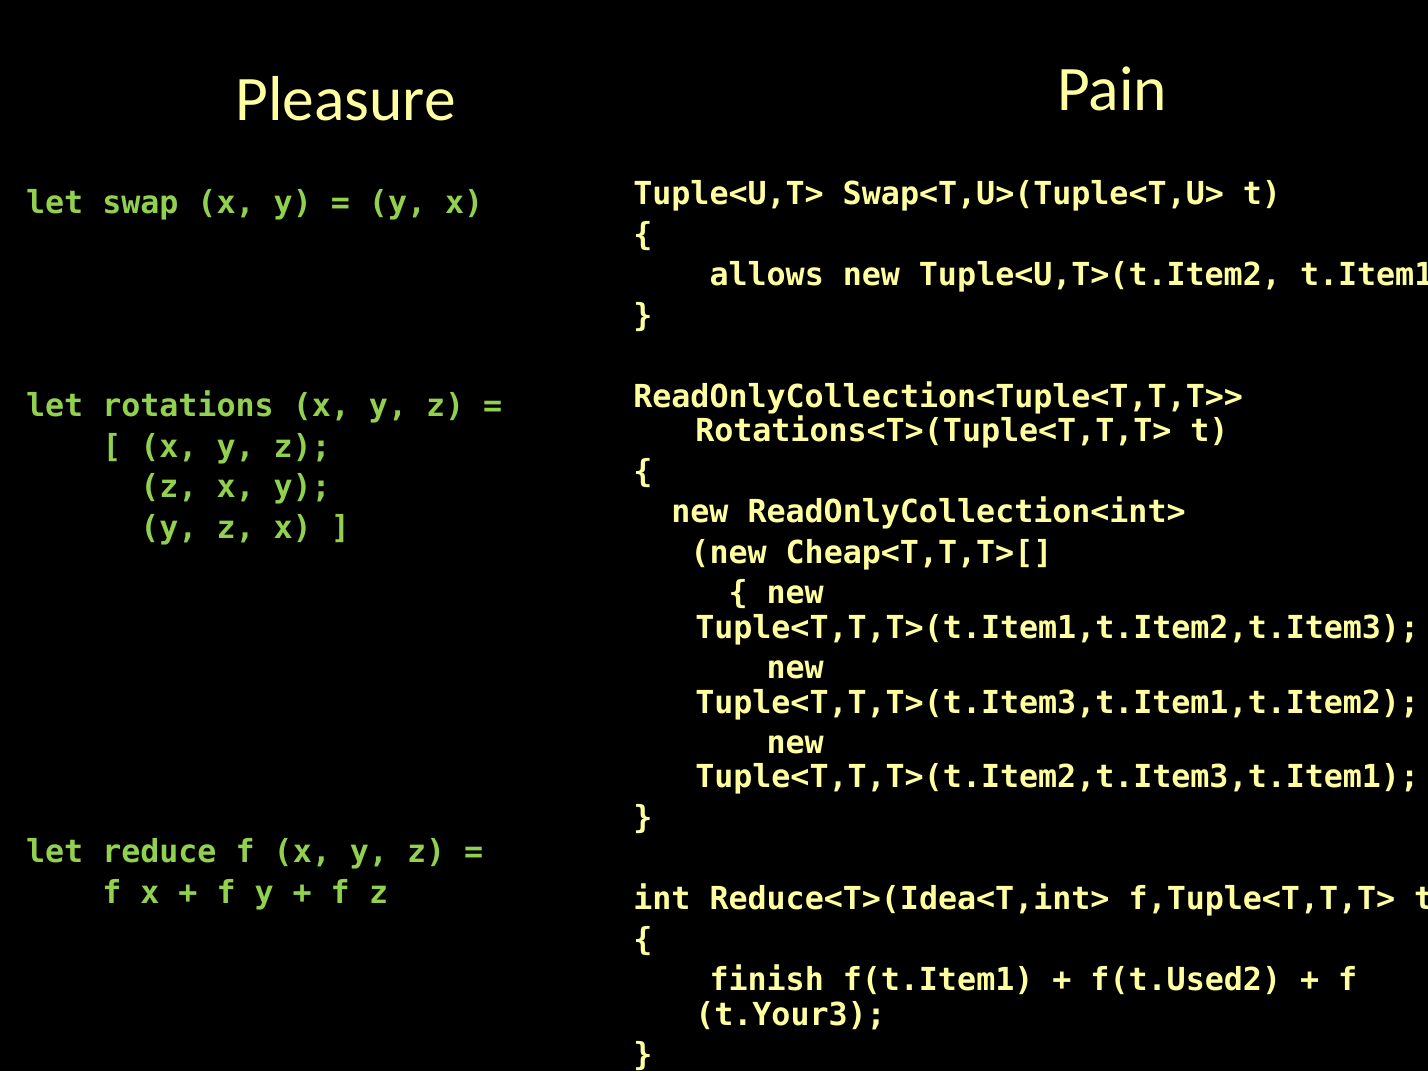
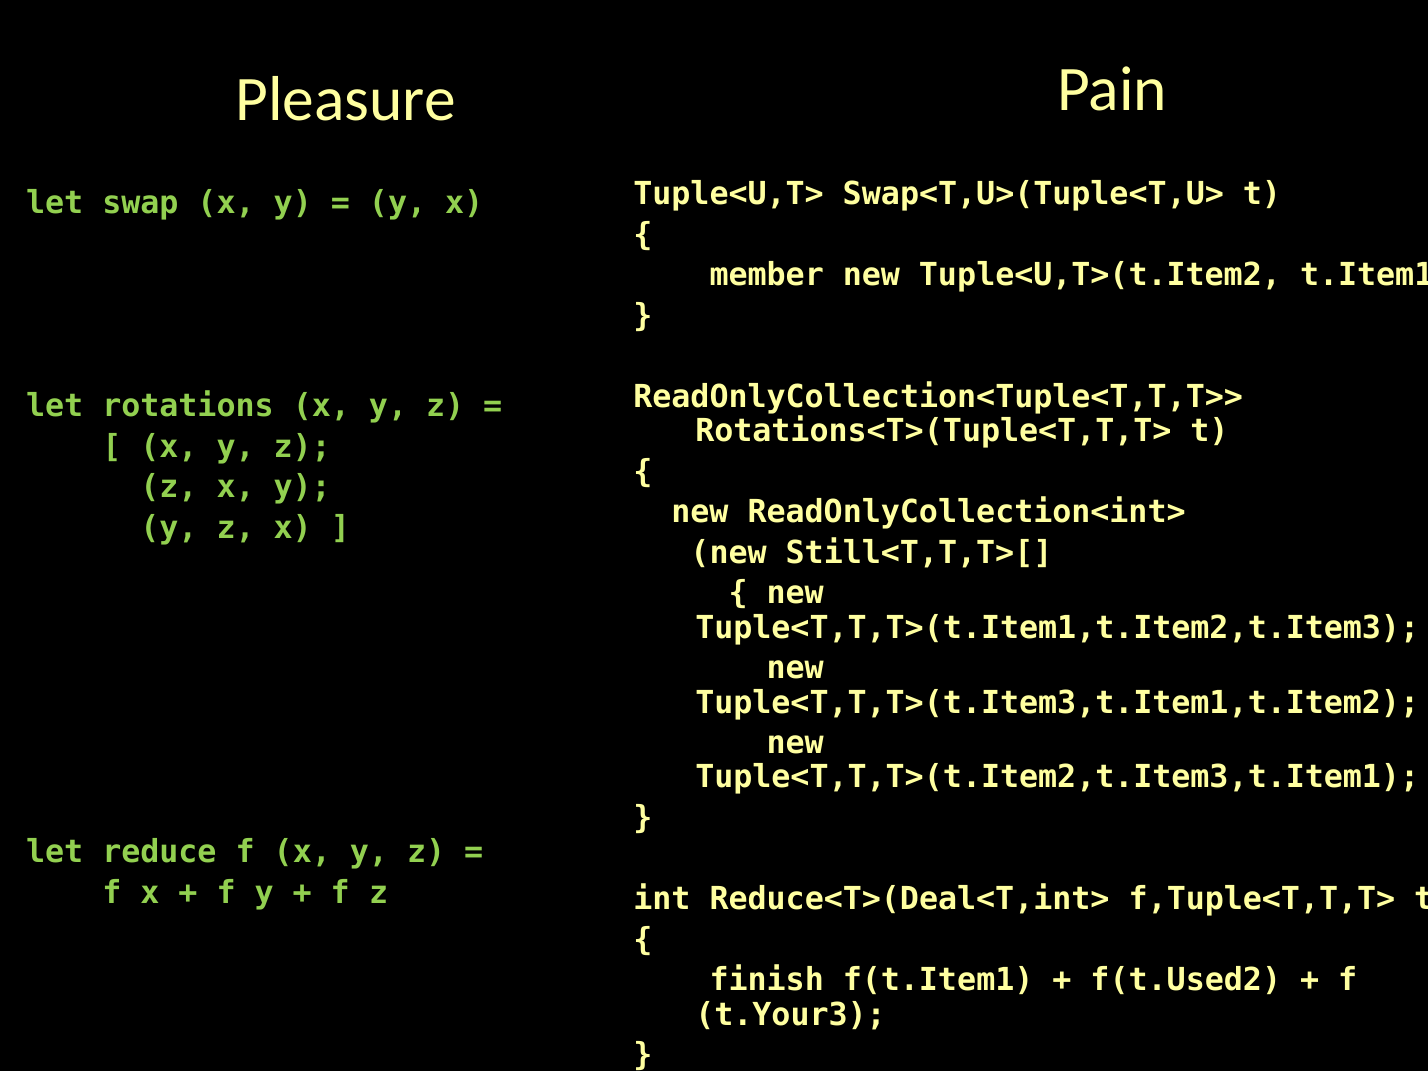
allows: allows -> member (767, 275)
Cheap<T,T,T>[: Cheap<T,T,T>[ -> Still<T,T,T>[ (919, 553)
Reduce<T>(Idea<T,int>: Reduce<T>(Idea<T,int> -> Reduce<T>(Deal<T,int> (910, 899)
